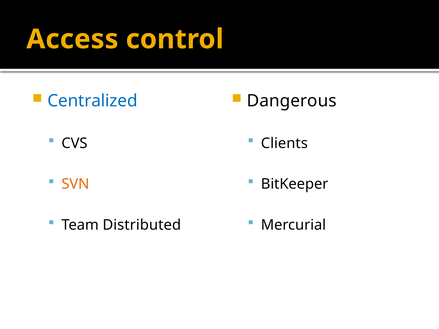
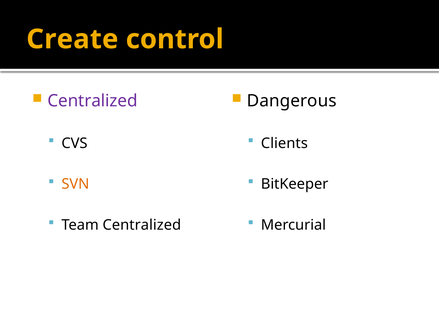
Access: Access -> Create (72, 39)
Centralized colour: blue -> purple (93, 101)
Team Distributed: Distributed -> Centralized (142, 225)
